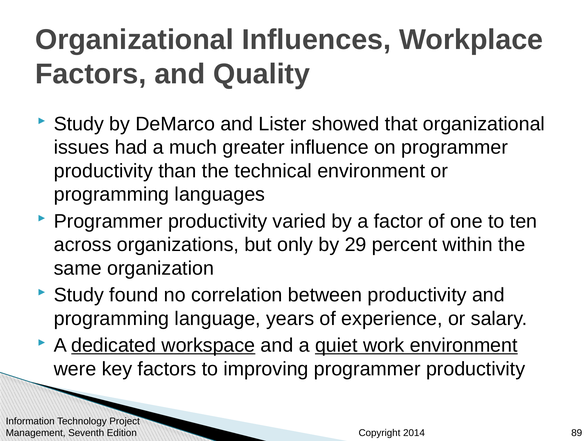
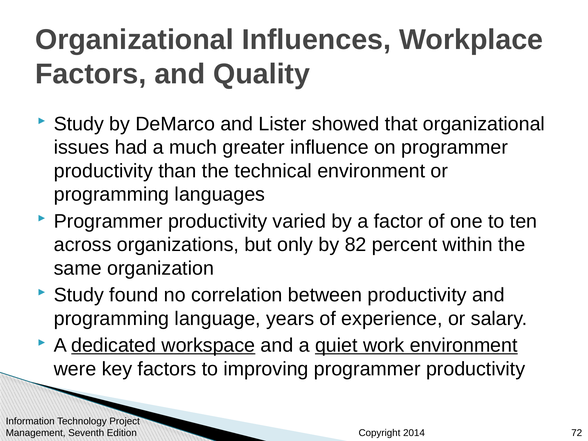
29: 29 -> 82 (356, 245)
89: 89 -> 72 (577, 433)
